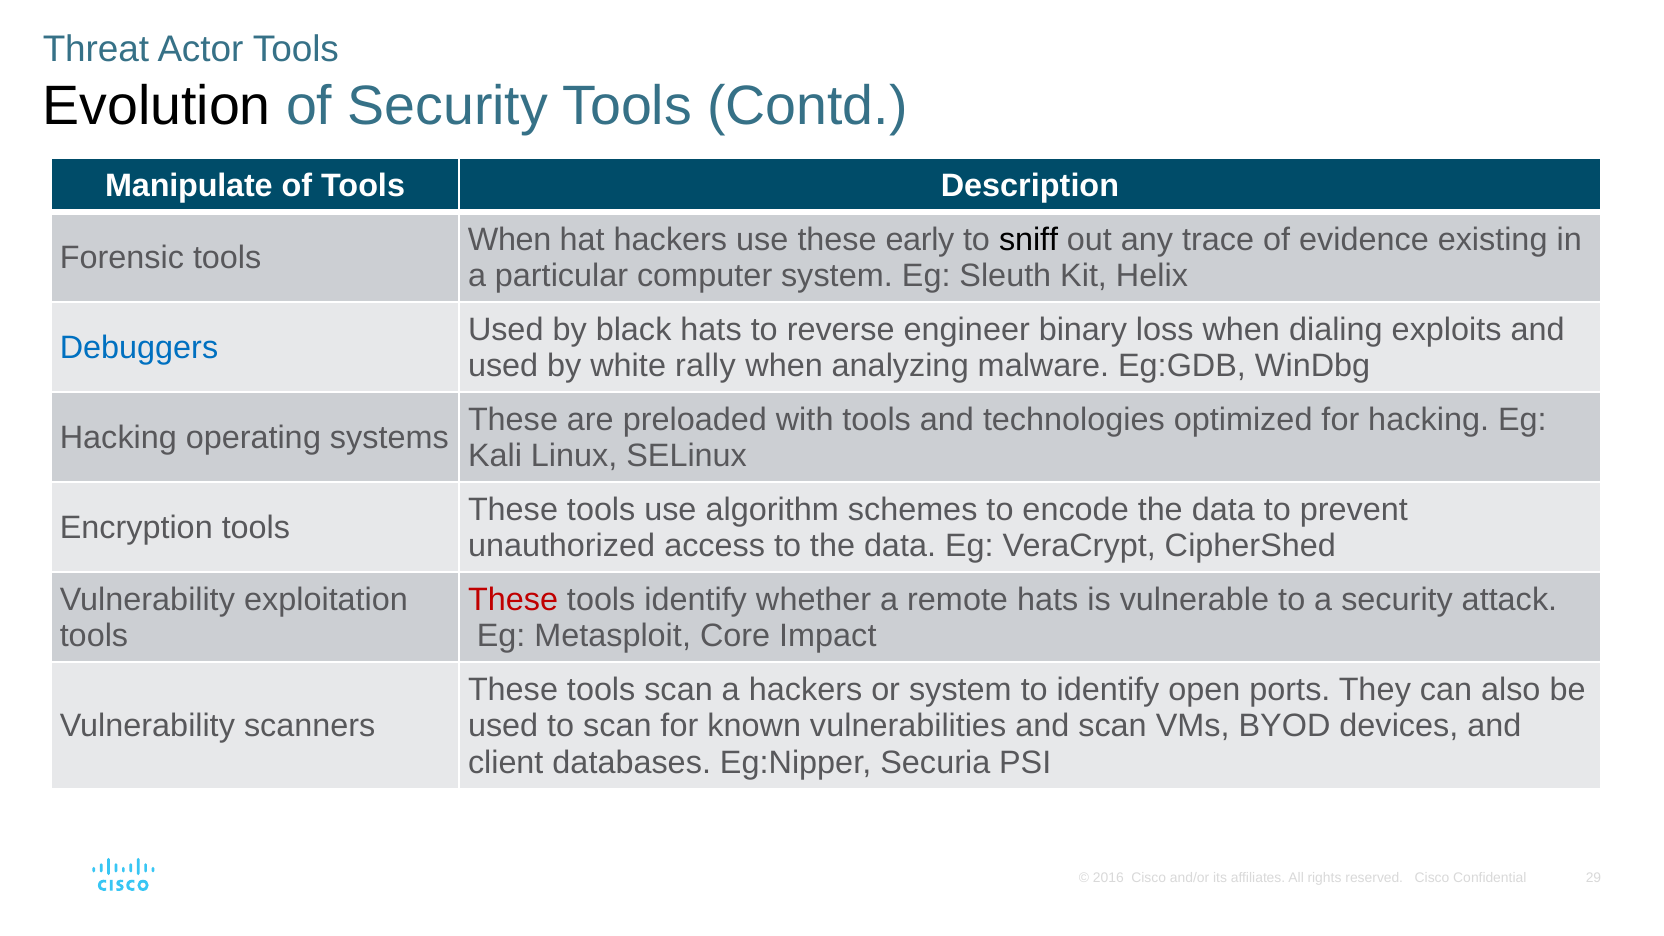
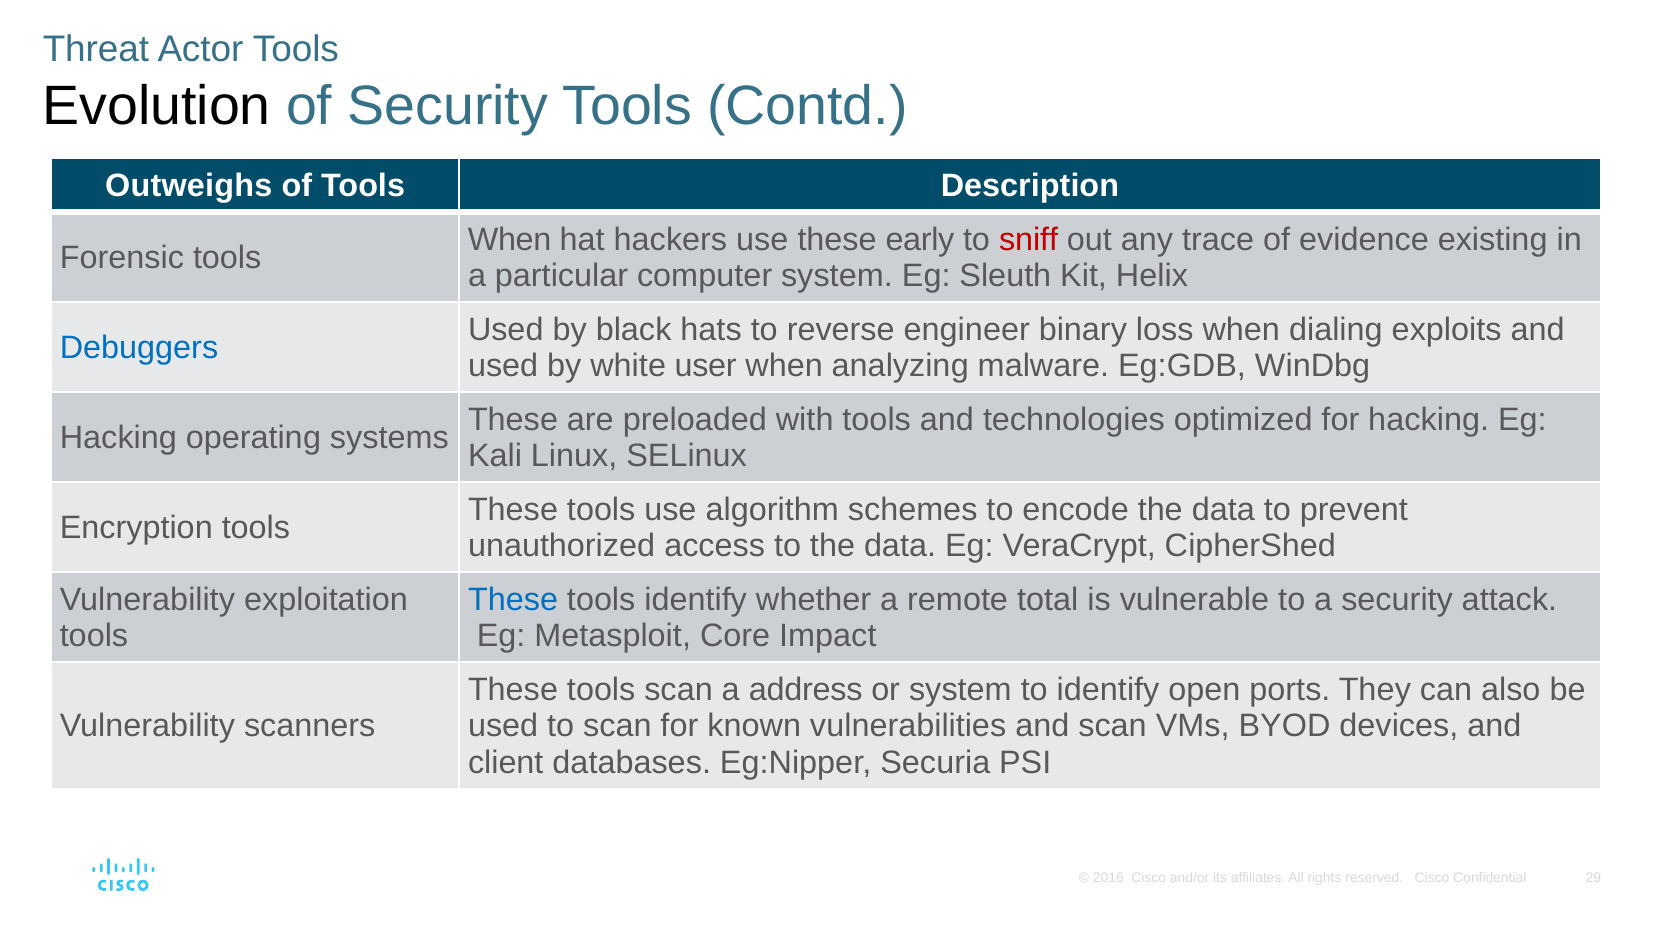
Manipulate: Manipulate -> Outweighs (189, 186)
sniff colour: black -> red (1029, 239)
rally: rally -> user (706, 366)
These colour: red -> blue (513, 600)
remote hats: hats -> total (1048, 600)
a hackers: hackers -> address (806, 690)
